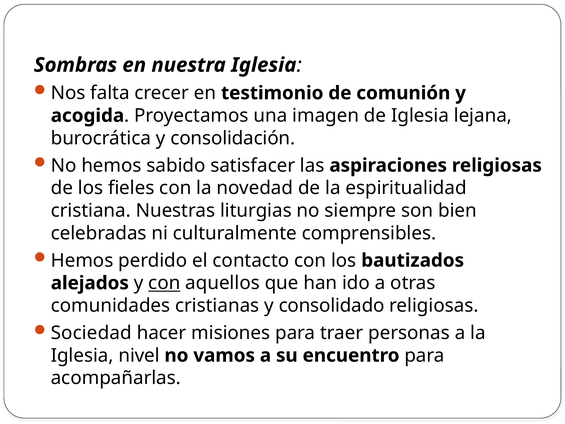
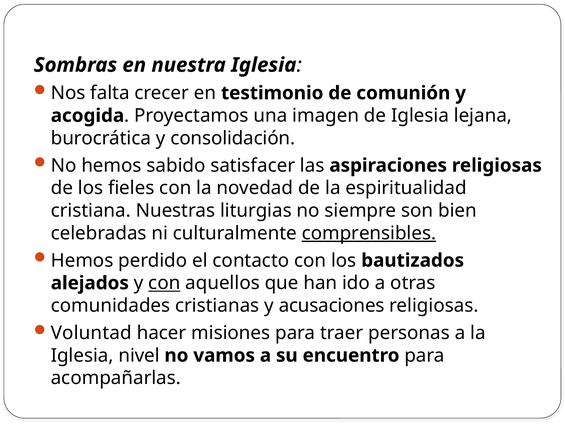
comprensibles underline: none -> present (369, 233)
consolidado: consolidado -> acusaciones (332, 306)
Sociedad: Sociedad -> Voluntad (91, 333)
